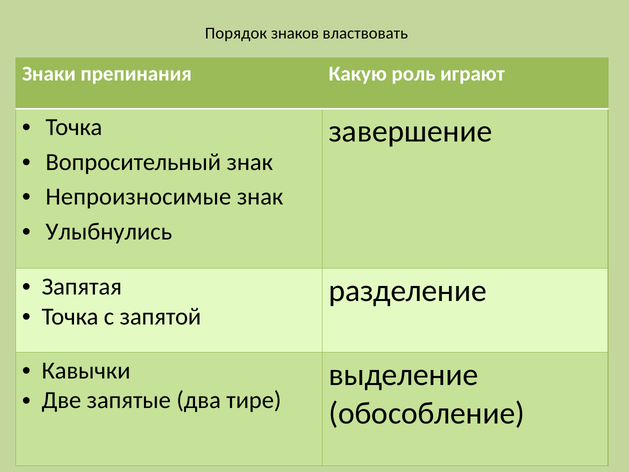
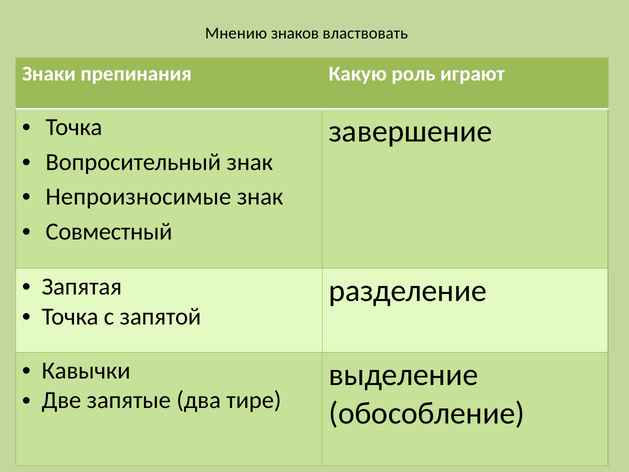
Порядок: Порядок -> Мнению (236, 33)
Улыбнулись: Улыбнулись -> Совместный (109, 231)
